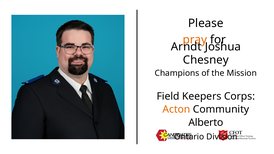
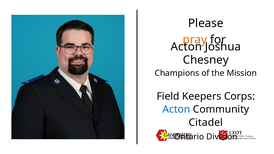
Arndt: Arndt -> Acton (186, 47)
Acton colour: orange -> blue (176, 109)
Alberto: Alberto -> Citadel (206, 123)
